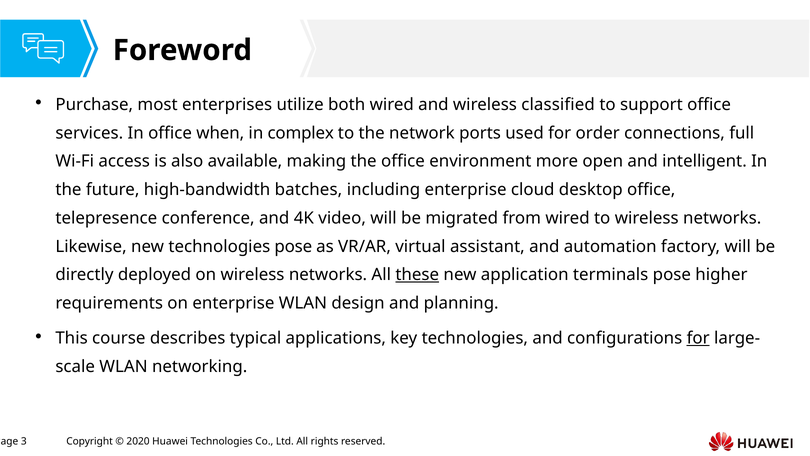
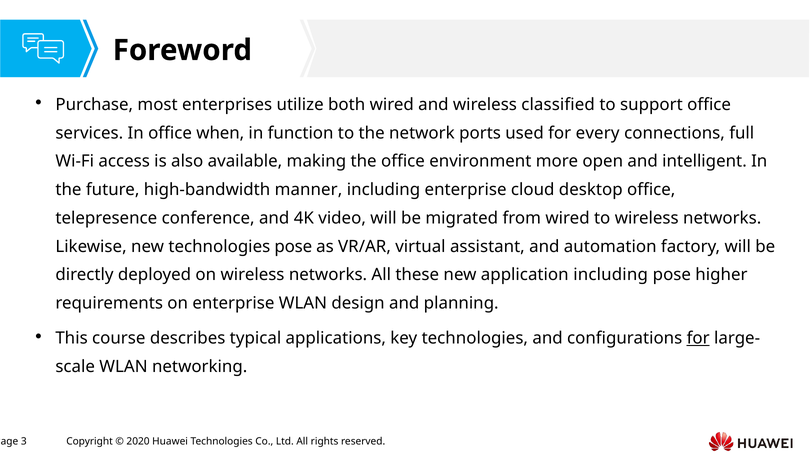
complex: complex -> function (301, 133)
order: order -> every (598, 133)
batches: batches -> manner (308, 190)
these underline: present -> none (417, 275)
application terminals: terminals -> including (611, 275)
